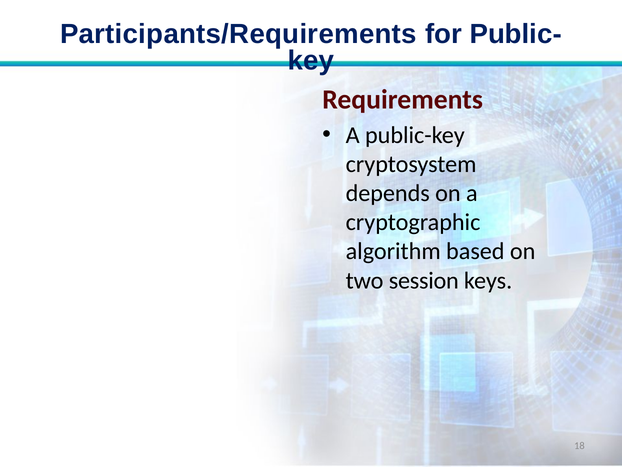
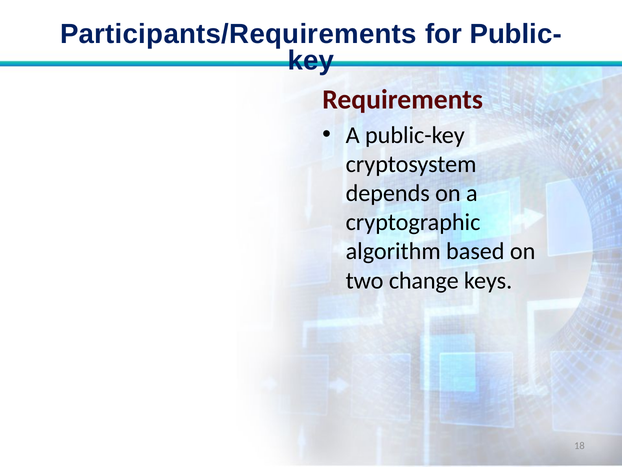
session: session -> change (424, 280)
